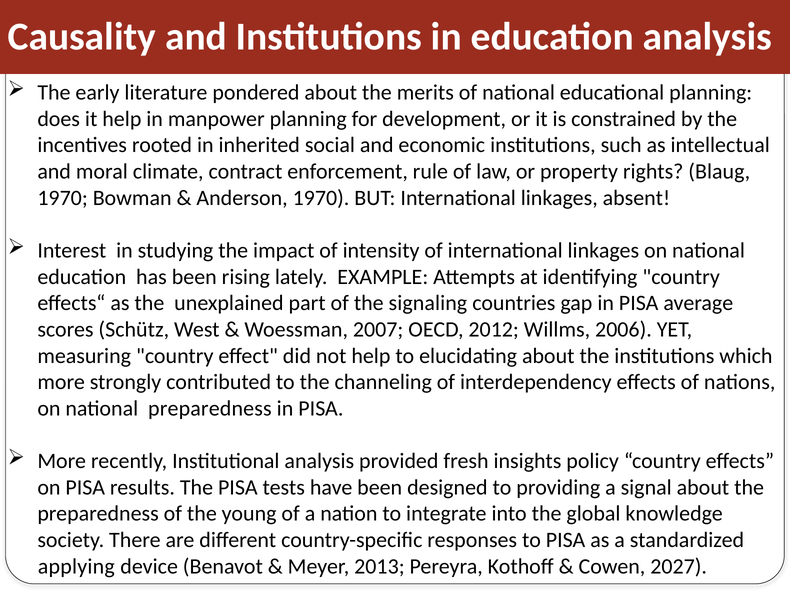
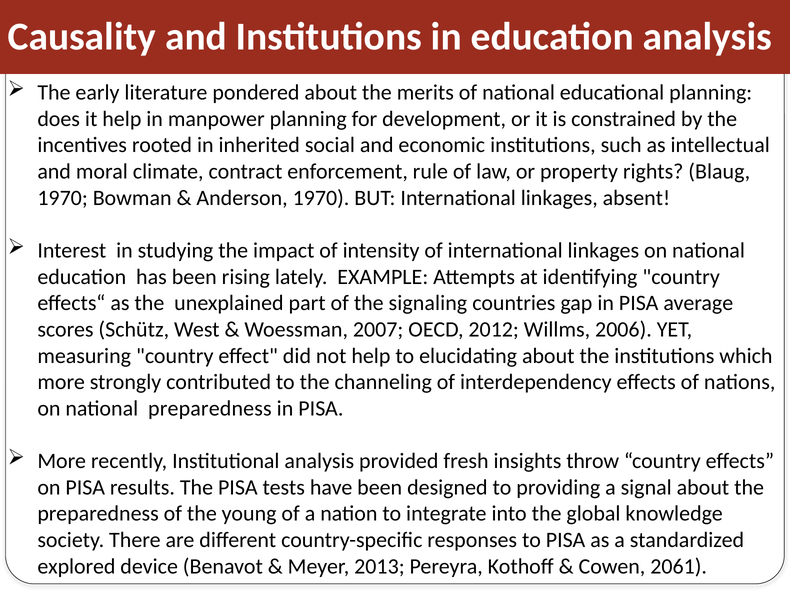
policy: policy -> throw (593, 461)
applying: applying -> explored (76, 567)
2027: 2027 -> 2061 (679, 567)
